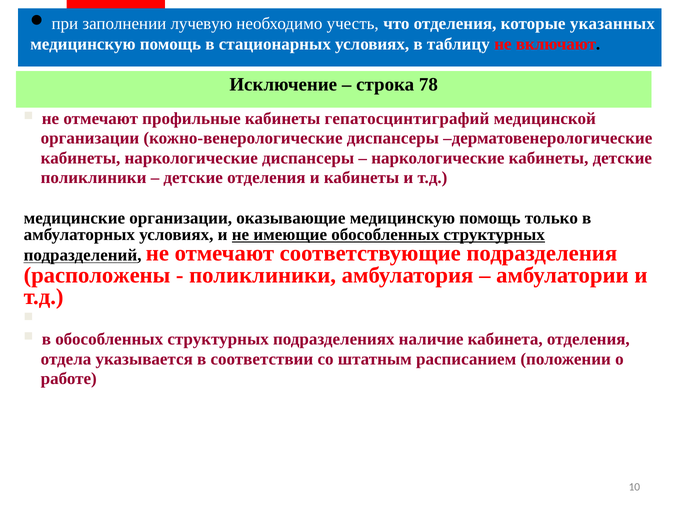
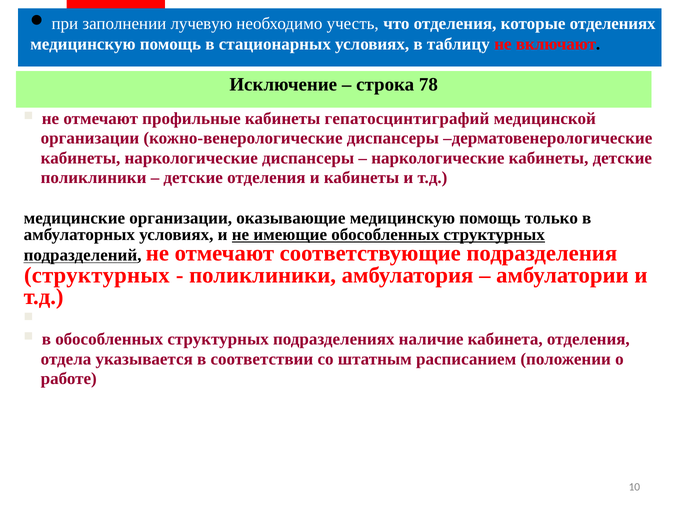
указанных: указанных -> отделениях (613, 24)
расположены: расположены -> структурных (97, 276)
